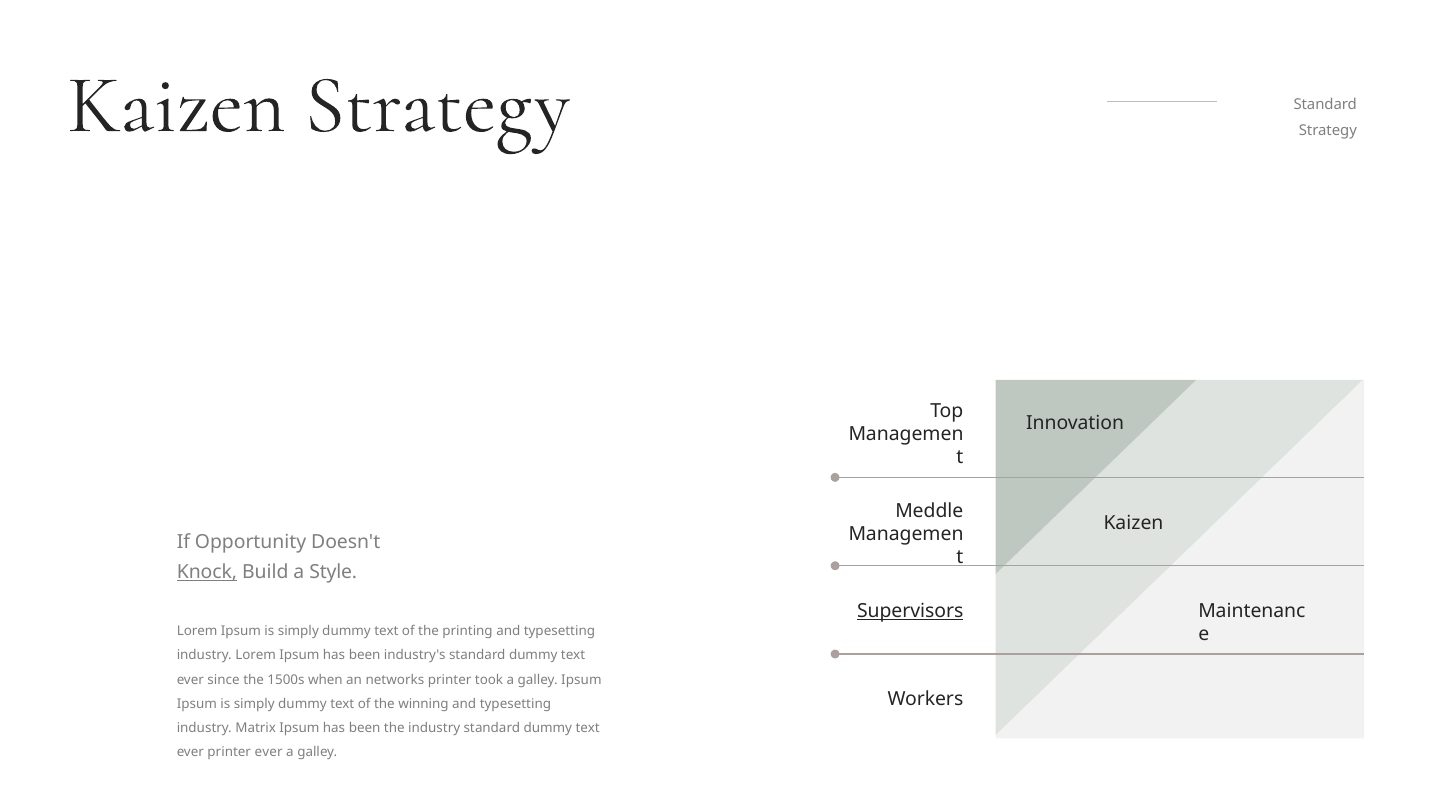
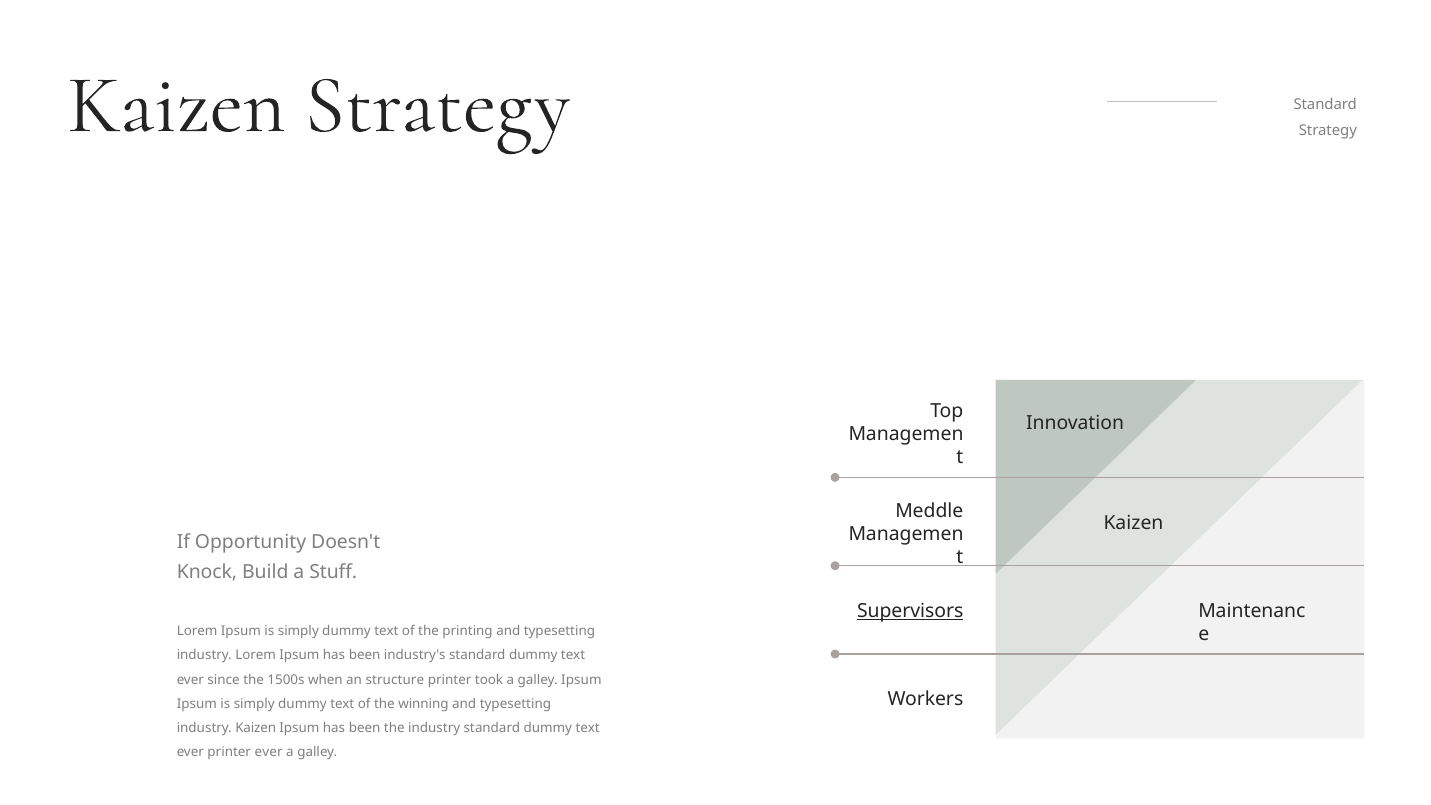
Knock underline: present -> none (207, 572)
Style: Style -> Stuff (333, 572)
networks: networks -> structure (395, 680)
industry Matrix: Matrix -> Kaizen (256, 728)
